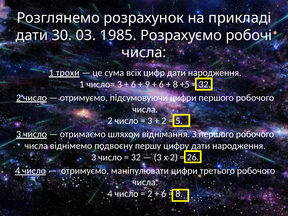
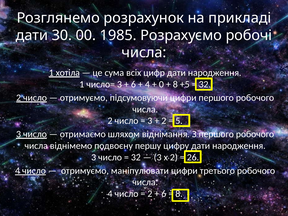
03: 03 -> 00 (86, 35)
трохи: трохи -> хотіла (68, 73)
9: 9 -> 4 (147, 84)
6: 6 -> 0 (161, 84)
